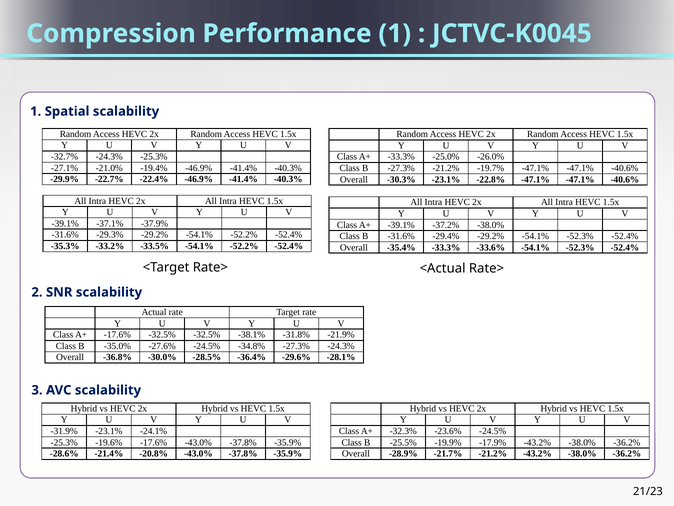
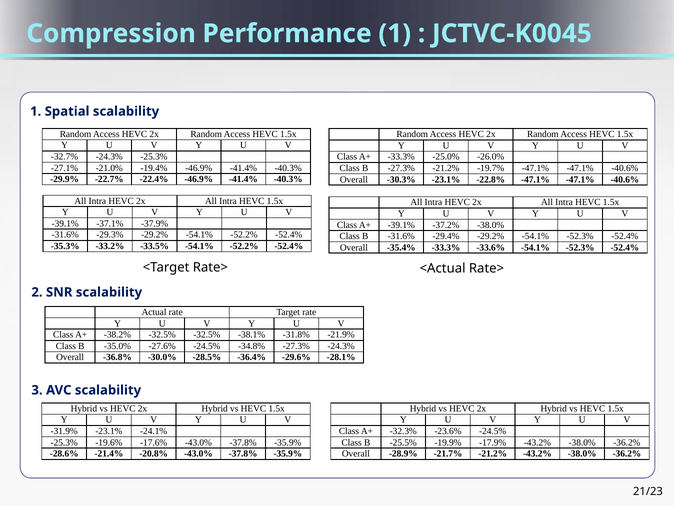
A+ -17.6%: -17.6% -> -38.2% (117, 334)
